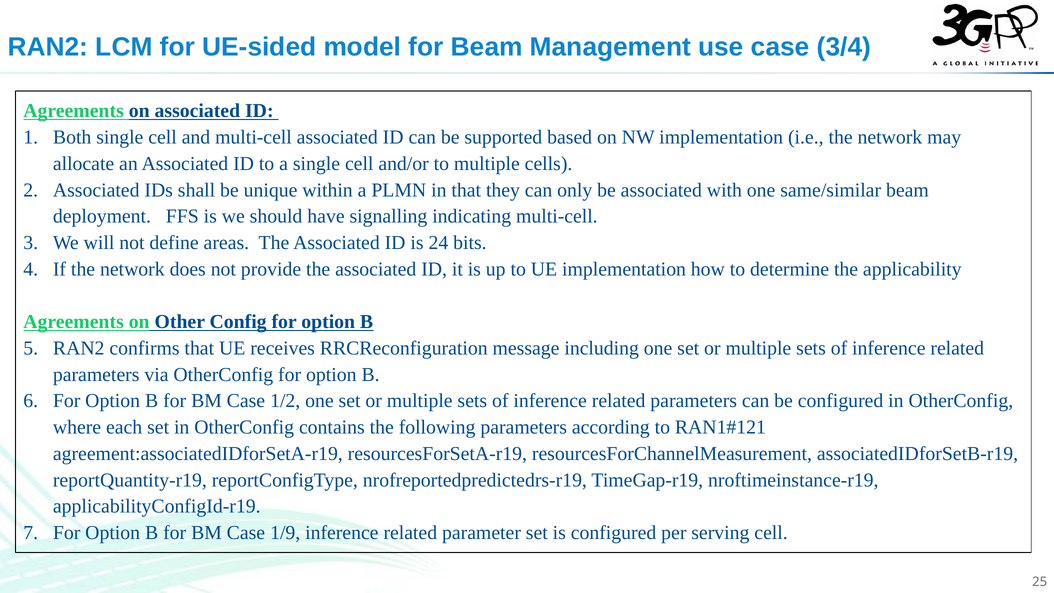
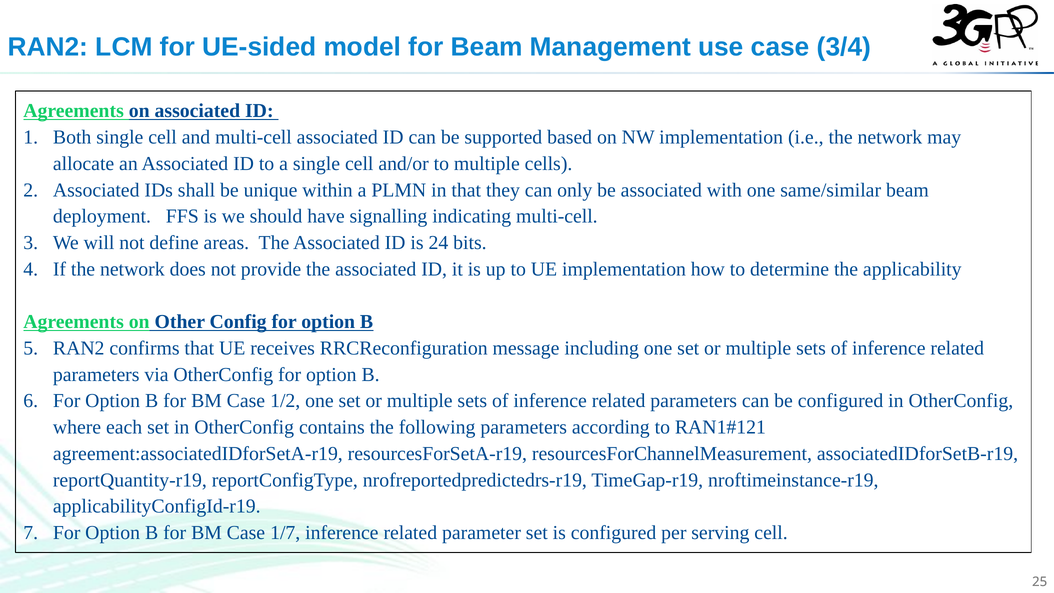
1/9: 1/9 -> 1/7 (285, 533)
